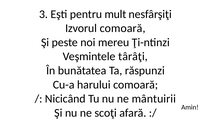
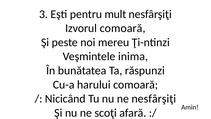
târâţi: târâţi -> inima (133, 56)
ne mântuirii: mântuirii -> nesfârşiţi (154, 98)
